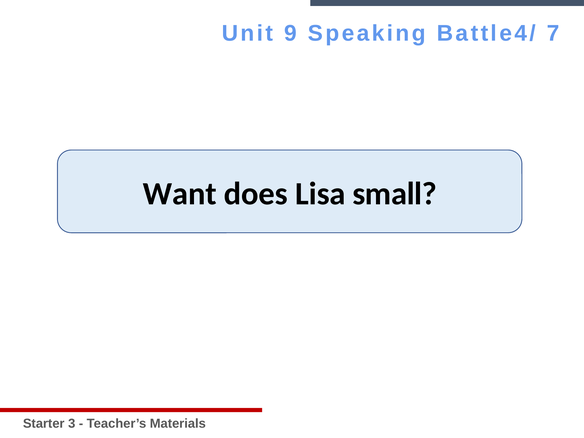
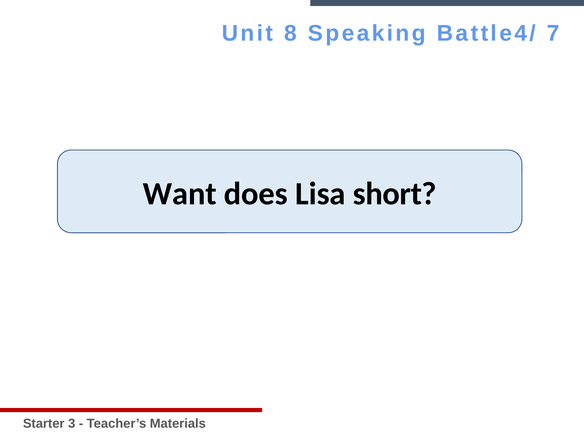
9: 9 -> 8 (291, 33)
small: small -> short (395, 194)
